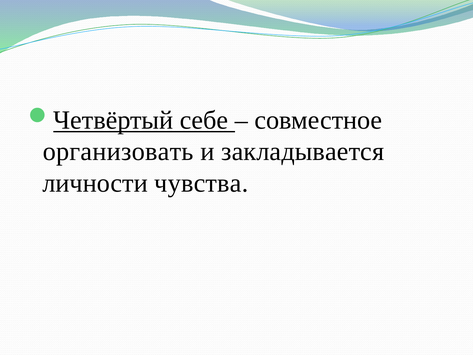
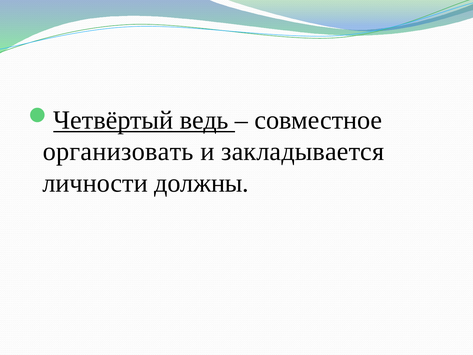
себе: себе -> ведь (204, 120)
чувства: чувства -> должны (202, 183)
